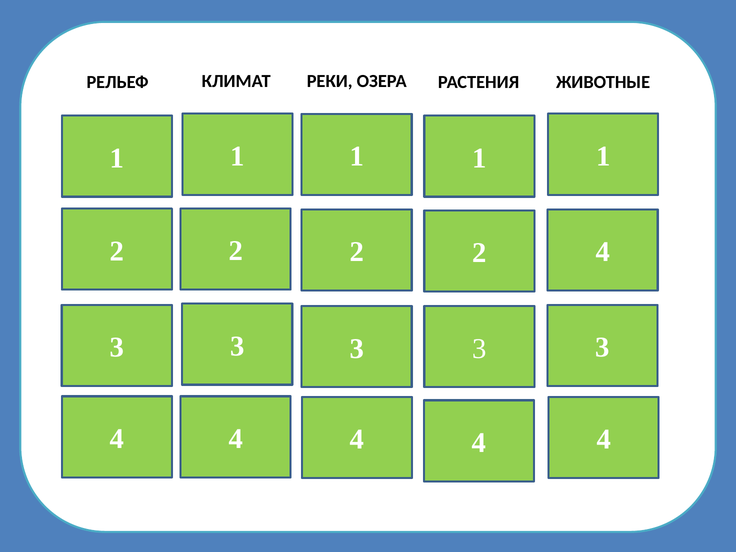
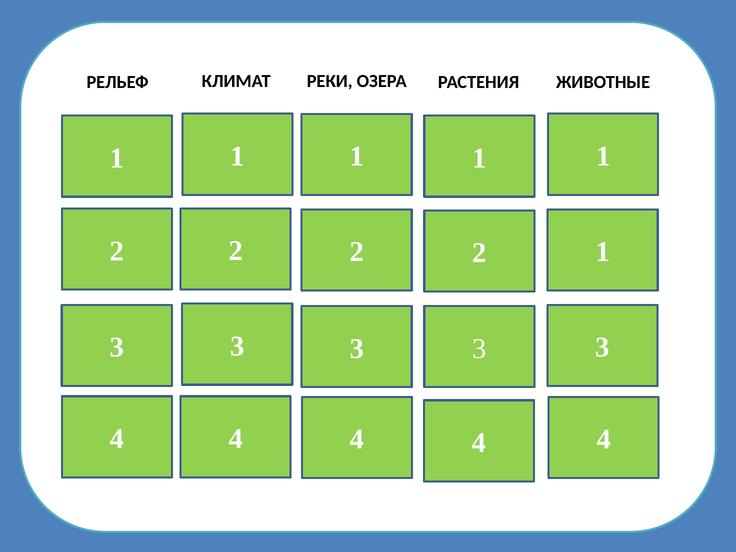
4: 4 -> 1 (603, 252)
